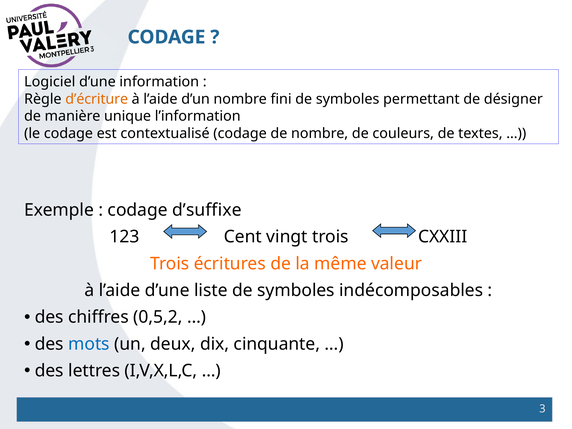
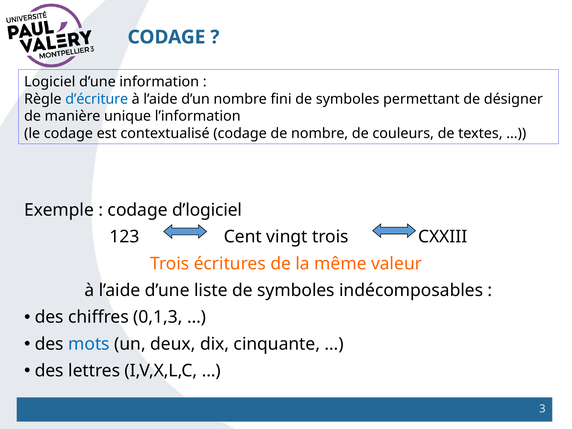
d’écriture colour: orange -> blue (97, 99)
d’suffixe: d’suffixe -> d’logiciel (207, 210)
0,5,2: 0,5,2 -> 0,1,3 (158, 317)
